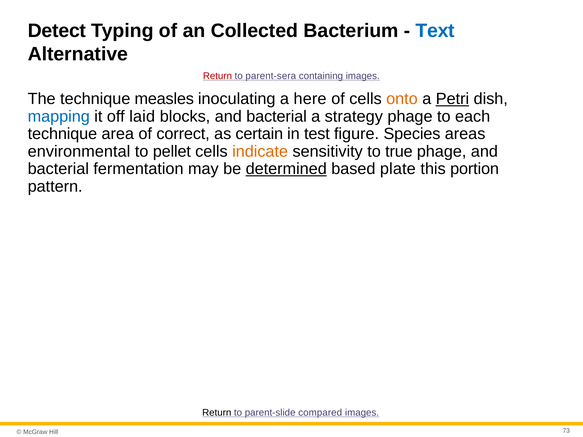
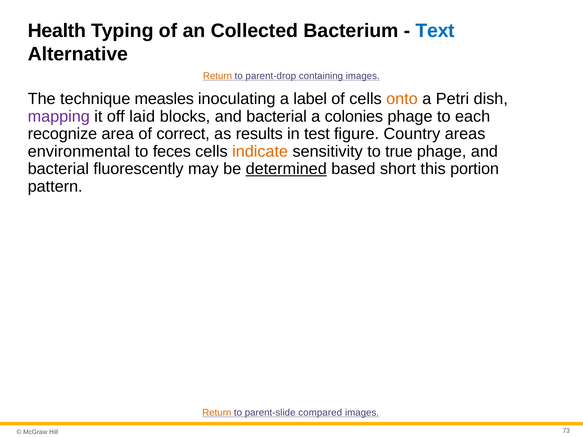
Detect: Detect -> Health (57, 31)
Return colour: red -> orange (217, 76)
parent-sera: parent-sera -> parent-drop (271, 76)
here: here -> label (310, 99)
Petri underline: present -> none (452, 99)
mapping colour: blue -> purple (59, 117)
strategy: strategy -> colonies (354, 117)
technique: technique -> recognize (62, 134)
certain: certain -> results (259, 134)
Species: Species -> Country (412, 134)
pellet: pellet -> feces (172, 151)
fermentation: fermentation -> fluorescently (139, 169)
plate: plate -> short (398, 169)
Return colour: black -> orange (217, 413)
